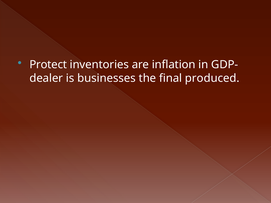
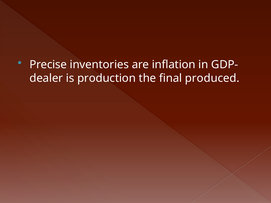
Protect: Protect -> Precise (48, 65)
businesses: businesses -> production (107, 78)
